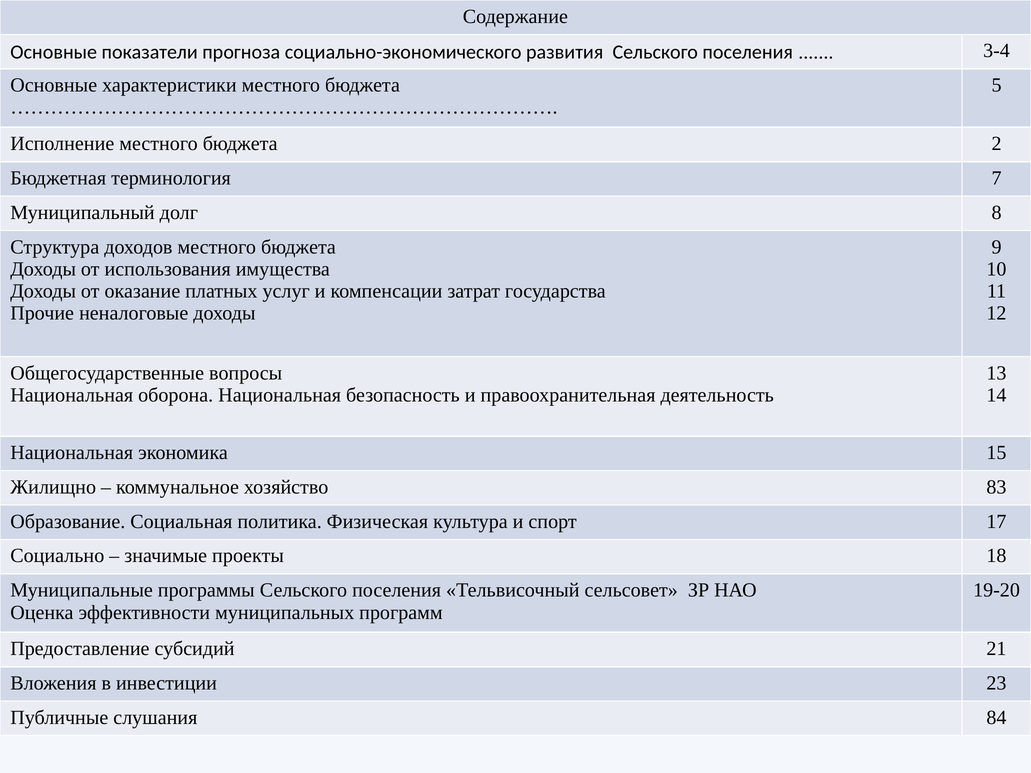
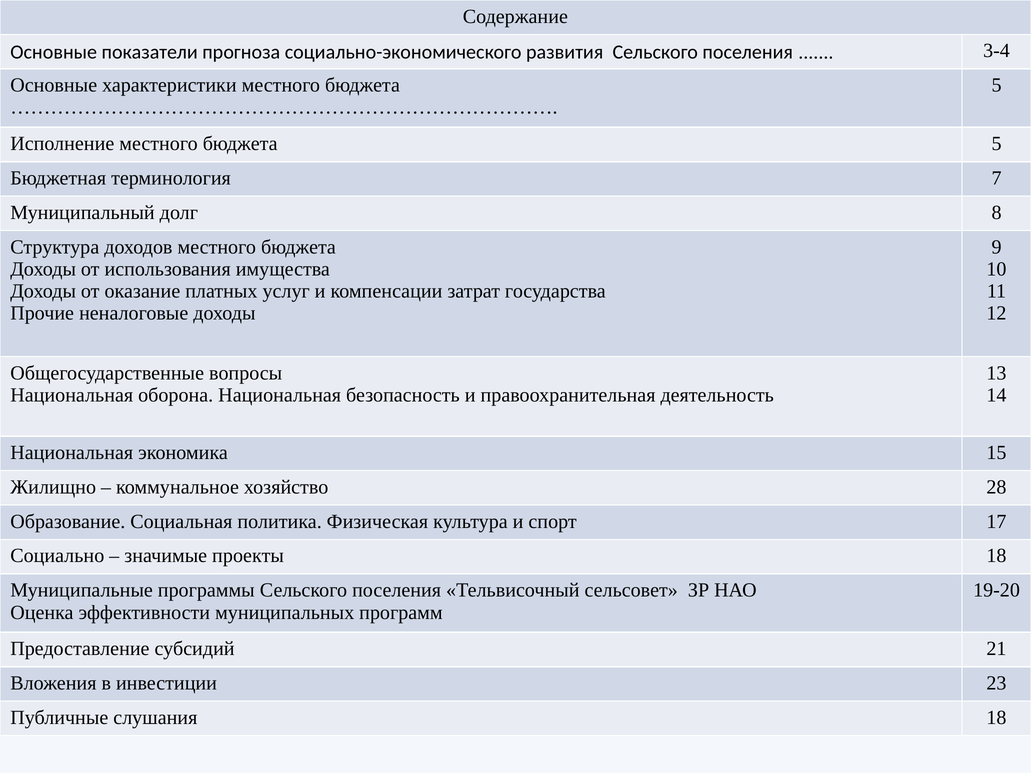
бюджета 2: 2 -> 5 (997, 144)
83: 83 -> 28 (996, 487)
слушания 84: 84 -> 18 (996, 718)
